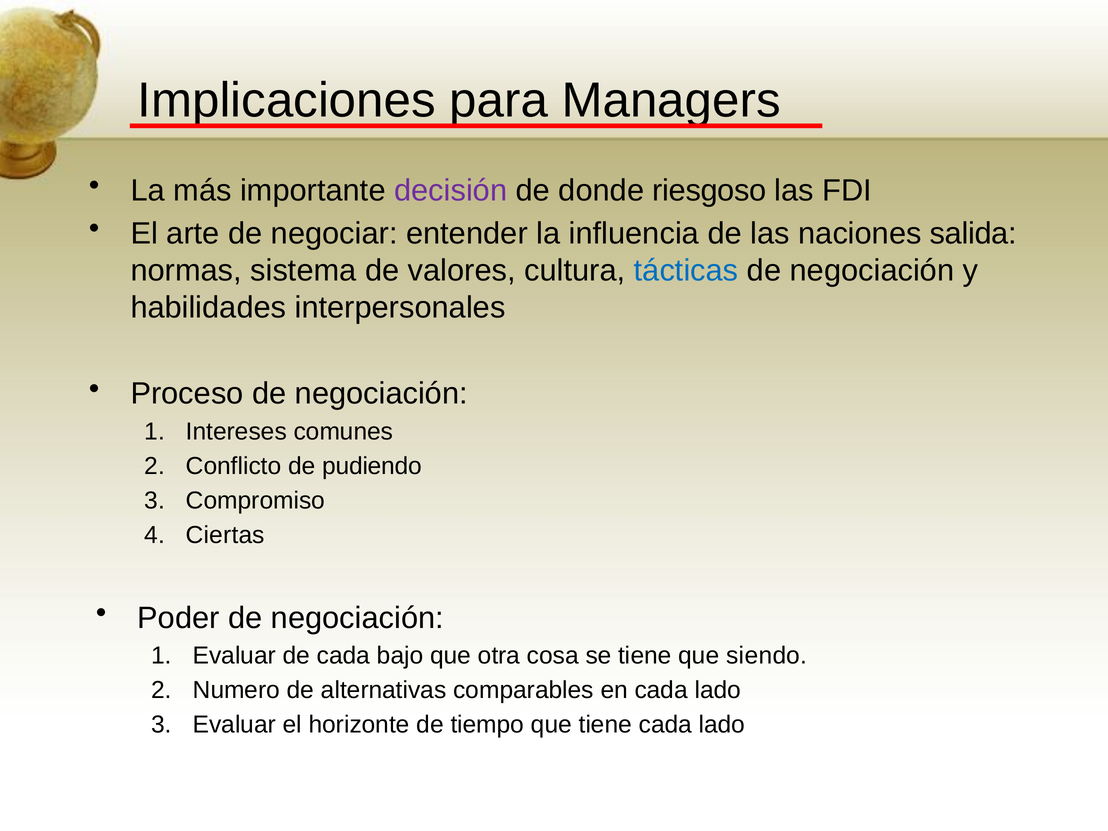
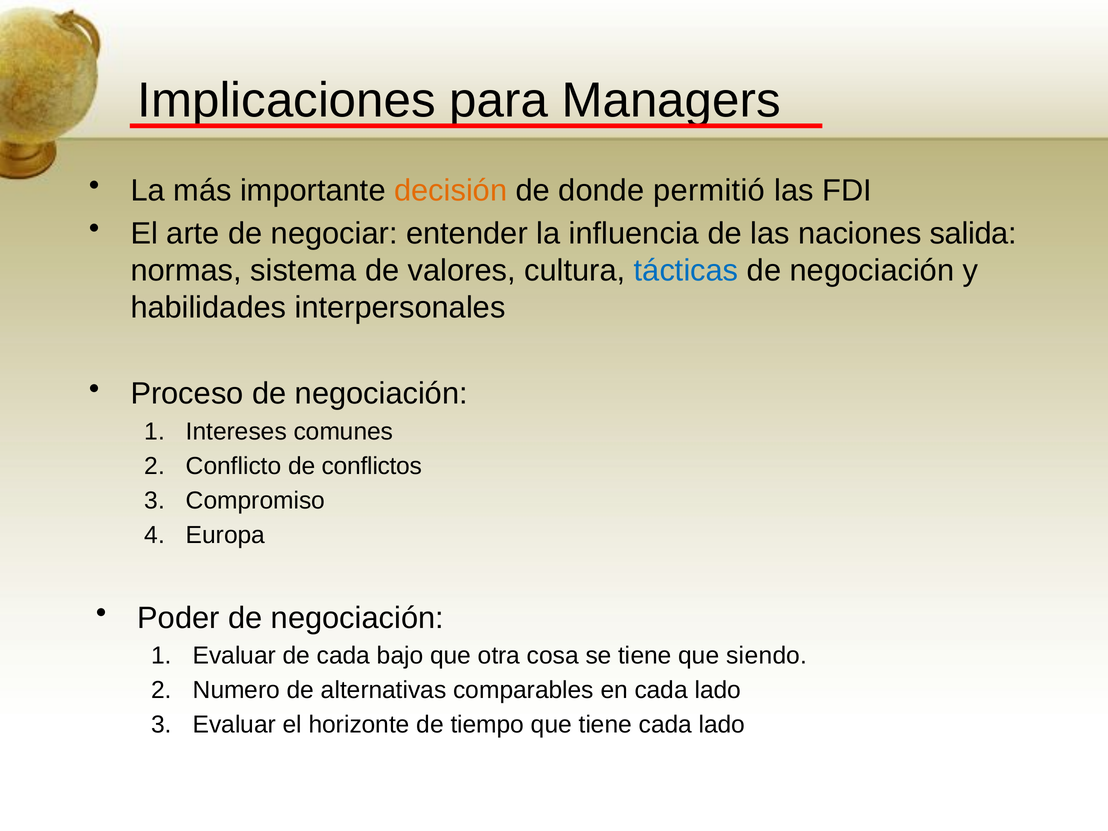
decisión colour: purple -> orange (451, 191)
riesgoso: riesgoso -> permitió (709, 191)
pudiendo: pudiendo -> conflictos (372, 466)
Ciertas: Ciertas -> Europa (225, 535)
